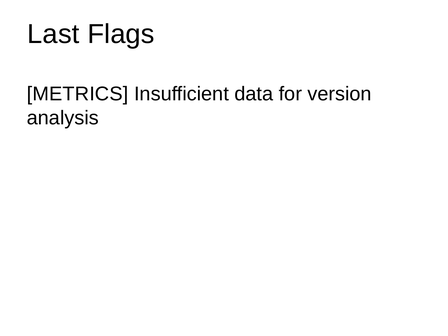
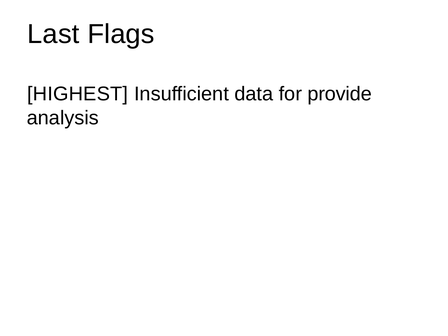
METRICS: METRICS -> HIGHEST (78, 94)
version: version -> provide (340, 94)
